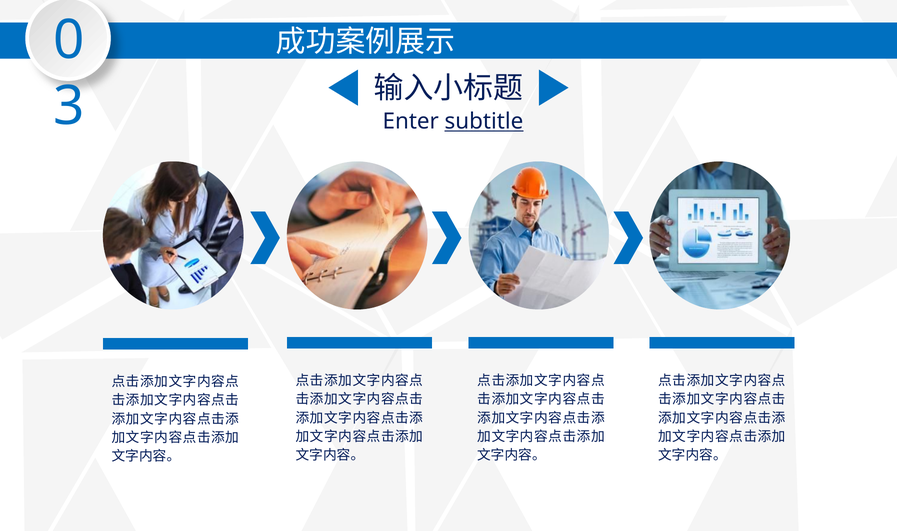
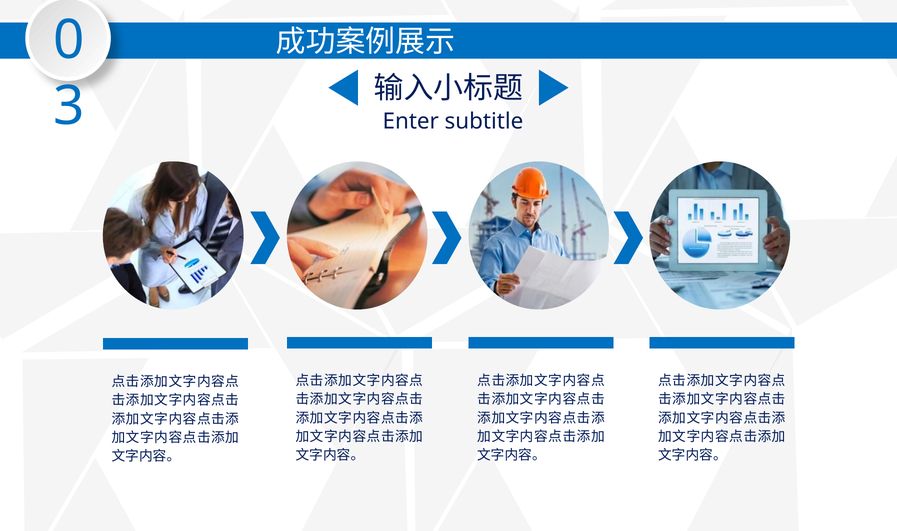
subtitle underline: present -> none (484, 121)
